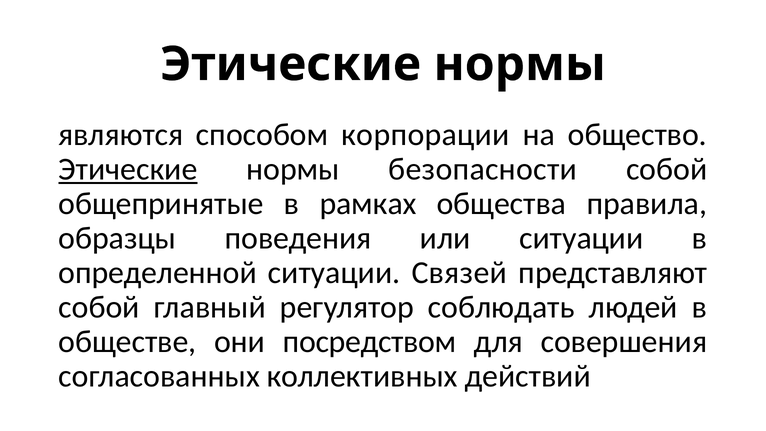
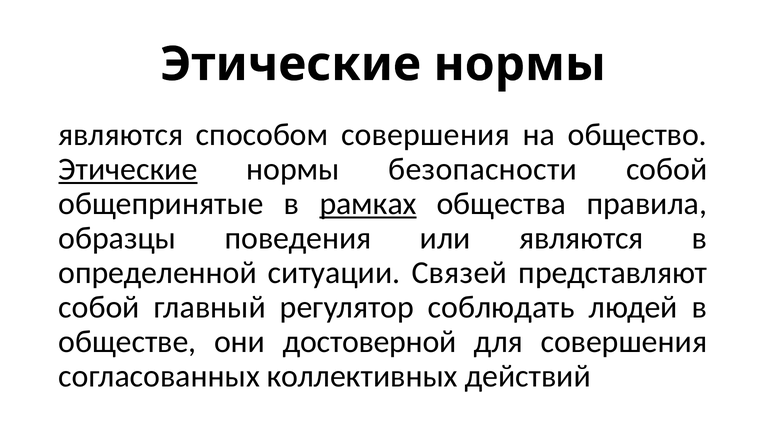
способом корпорации: корпорации -> совершения (426, 135)
рамках underline: none -> present (368, 204)
или ситуации: ситуации -> являются (581, 238)
посредством: посредством -> достоверной (370, 341)
